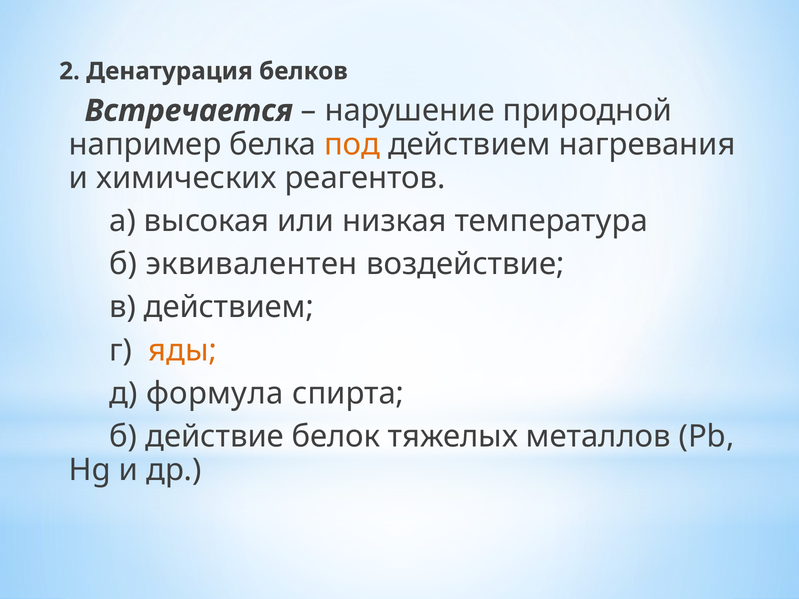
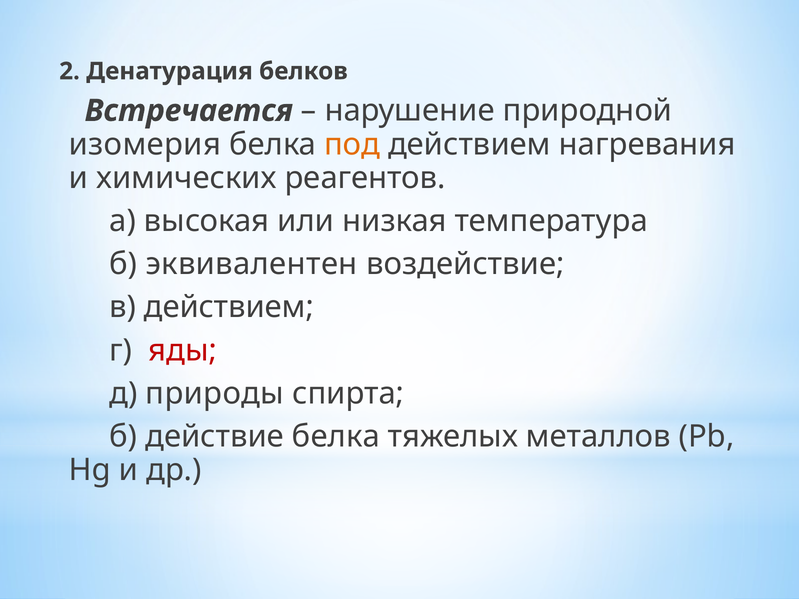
например: например -> изомерия (145, 144)
яды colour: orange -> red (183, 350)
формула: формула -> природы (215, 394)
действие белок: белок -> белка (336, 437)
